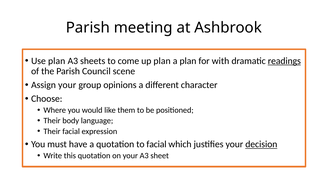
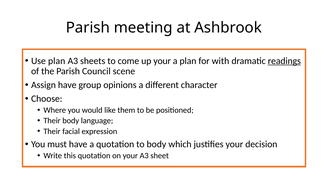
up plan: plan -> your (162, 61)
Assign your: your -> have (67, 85)
to facial: facial -> body (156, 144)
decision underline: present -> none (261, 144)
